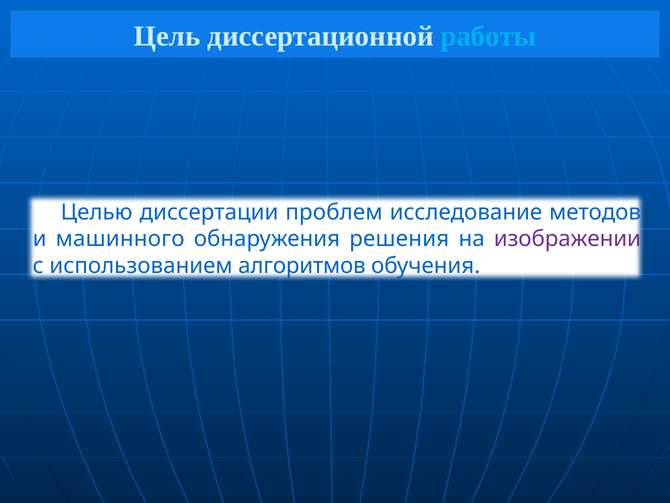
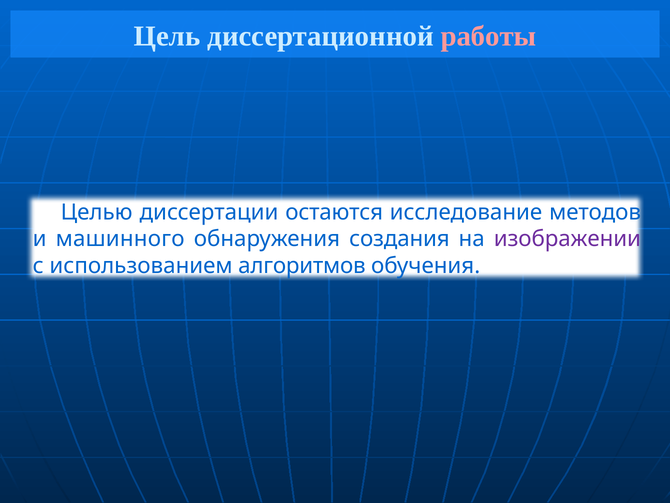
работы colour: light blue -> pink (488, 36)
проблем: проблем -> остаются (334, 212)
решения: решения -> создания (399, 239)
